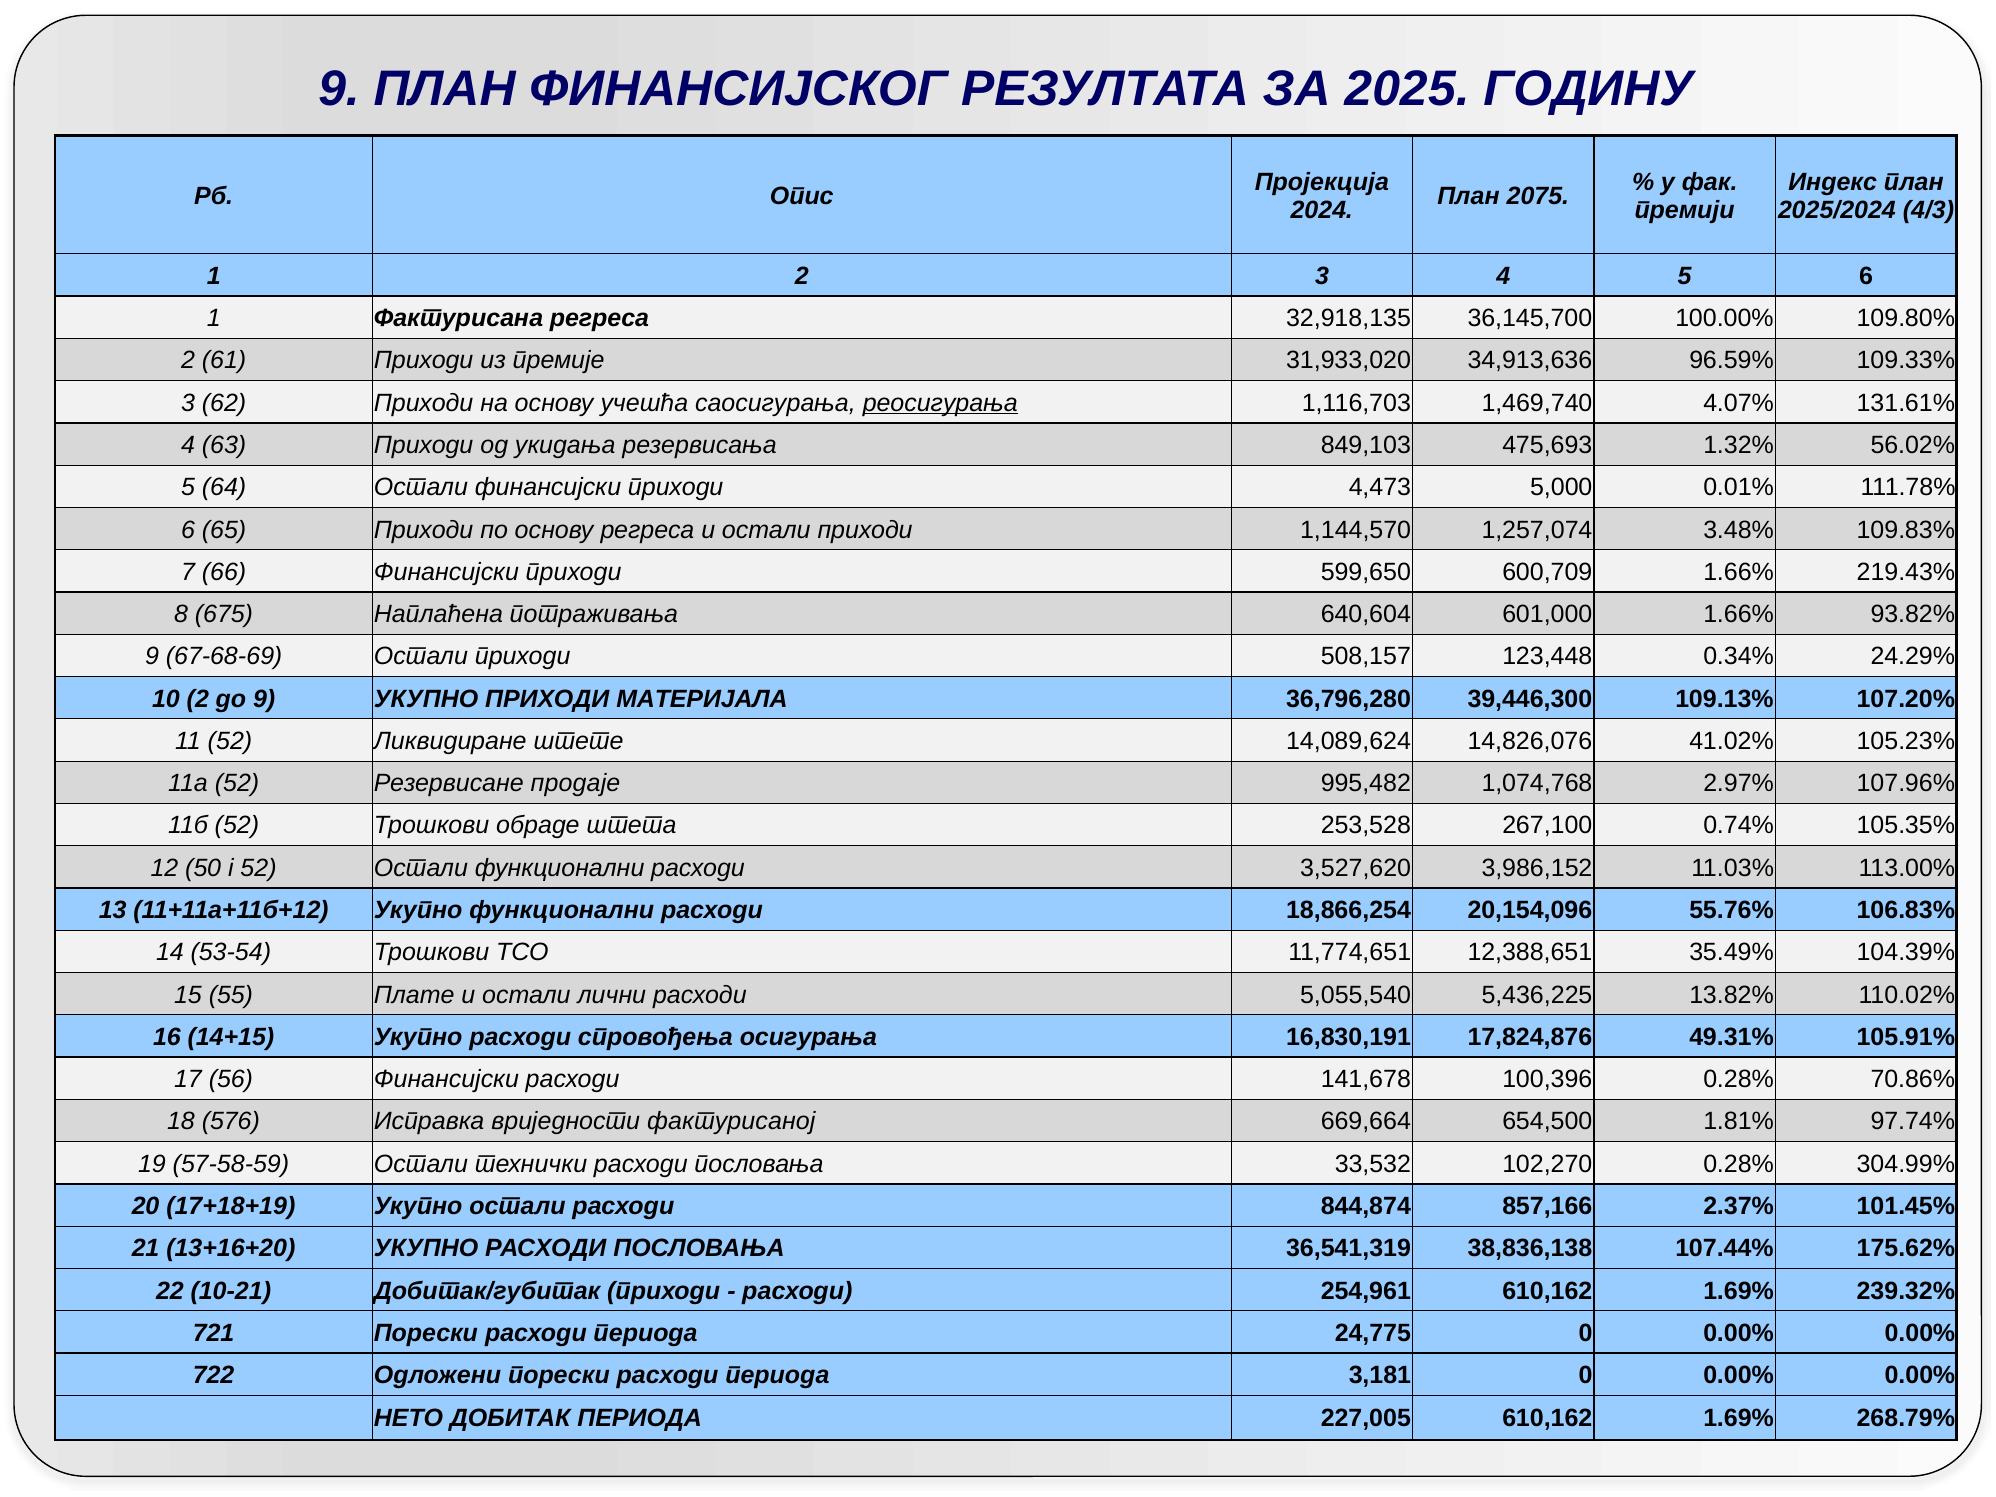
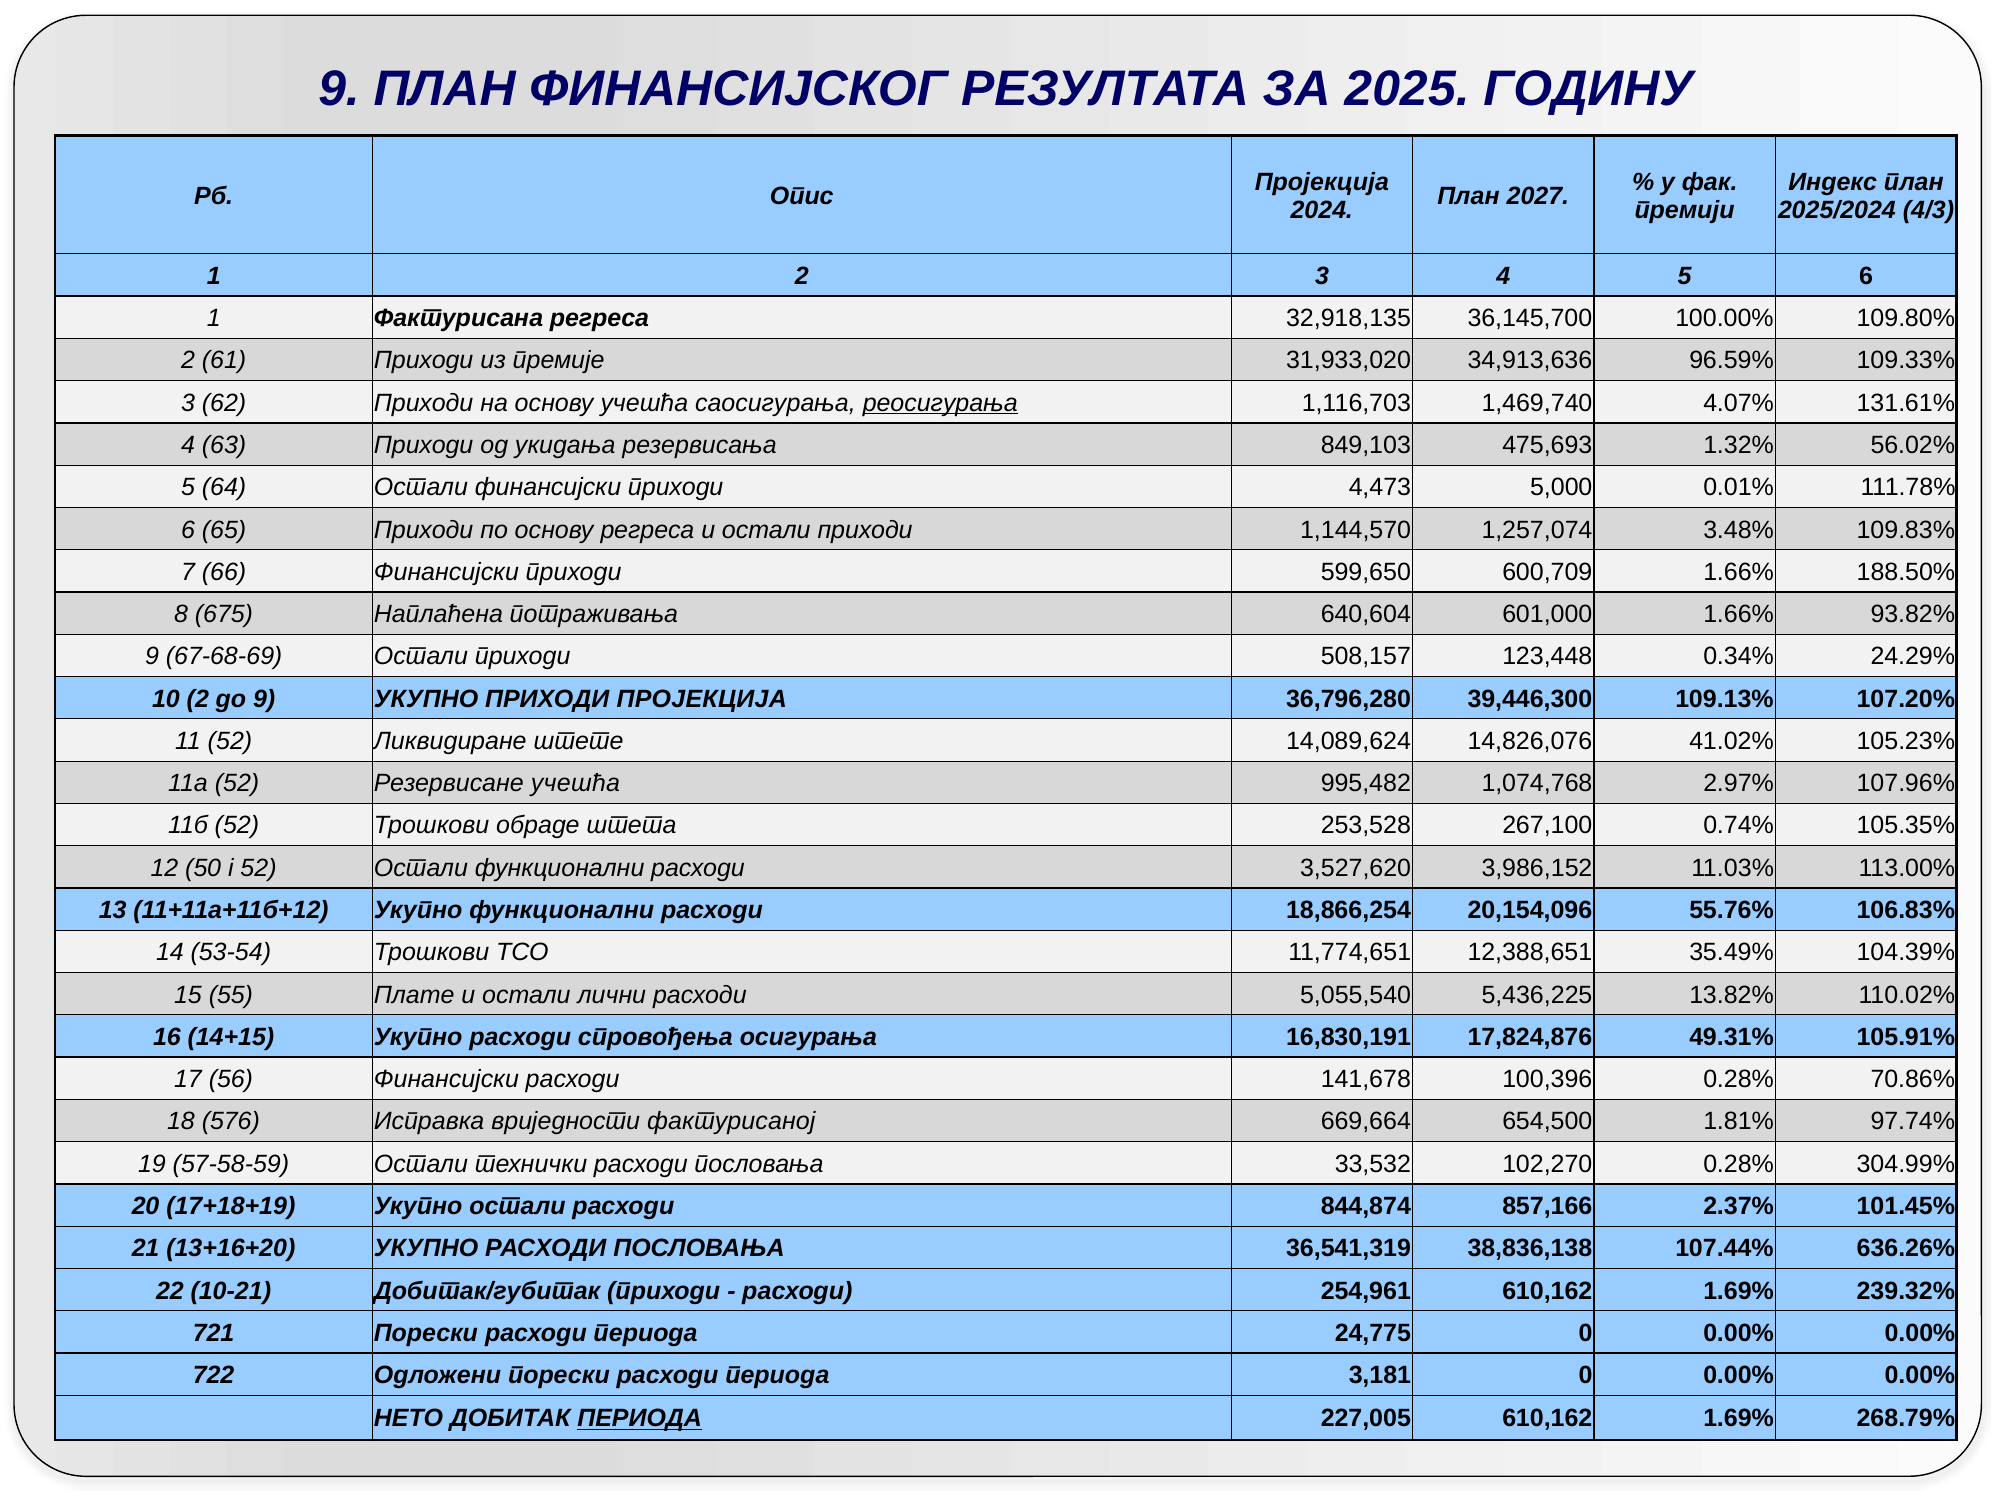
2075: 2075 -> 2027 (1538, 196)
219.43%: 219.43% -> 188.50% (1906, 572)
ПРИХОДИ МАТЕРИЈАЛА: МАТЕРИЈАЛА -> ПРОЈЕКЦИЈА (702, 699)
Резервисане продаје: продаје -> учешћа (576, 783)
175.62%: 175.62% -> 636.26% (1906, 1249)
ПЕРИОДА underline: none -> present (640, 1419)
